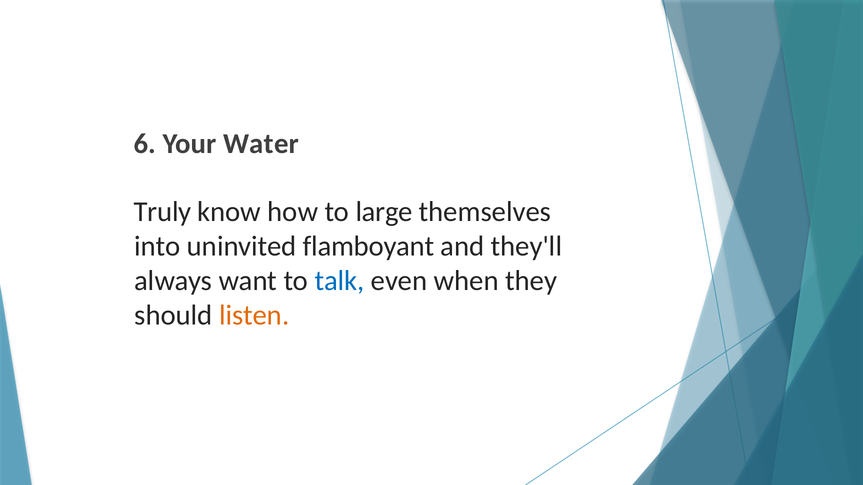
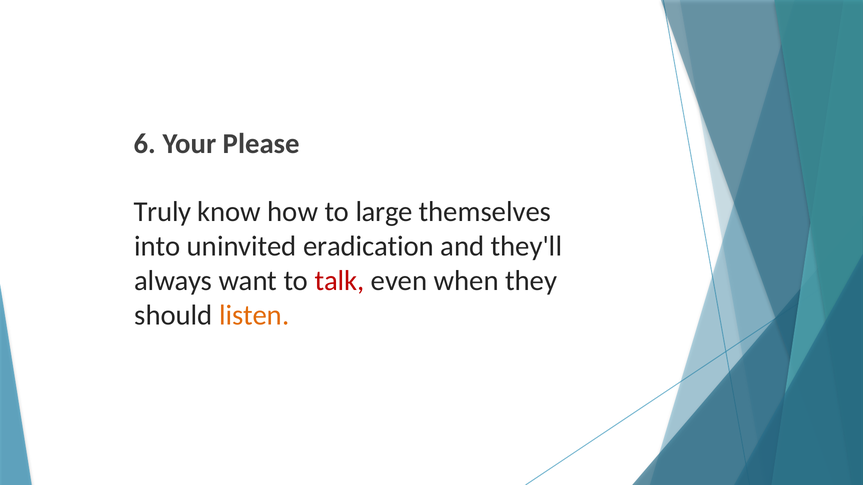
Water: Water -> Please (261, 144)
flamboyant: flamboyant -> eradication (368, 246)
talk colour: blue -> red (340, 281)
